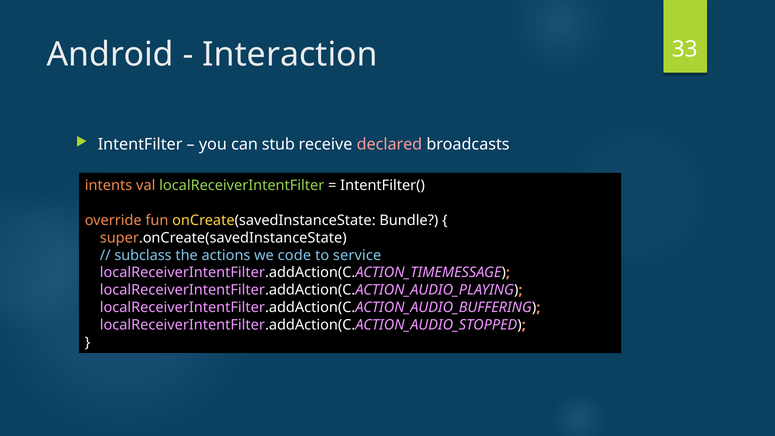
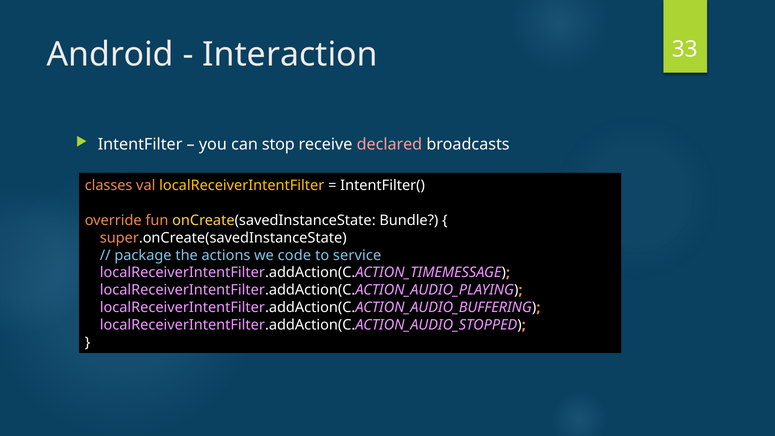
stub: stub -> stop (278, 144)
intents: intents -> classes (109, 185)
localReceiverIntentFilter colour: light green -> yellow (242, 185)
subclass: subclass -> package (143, 255)
